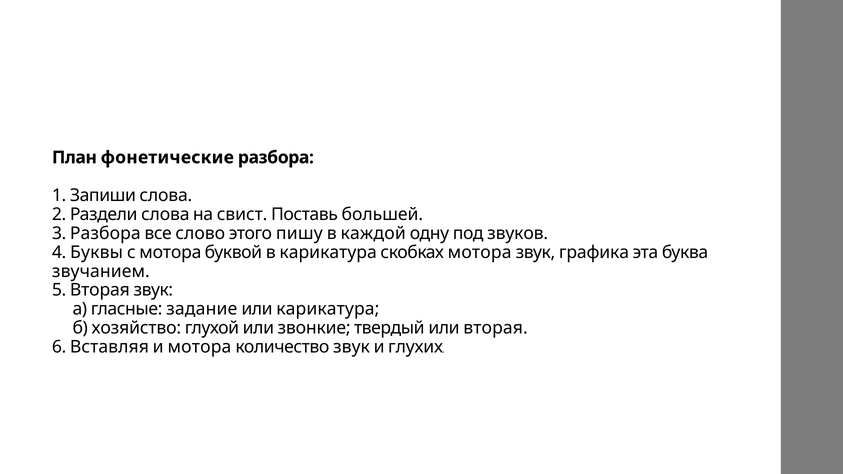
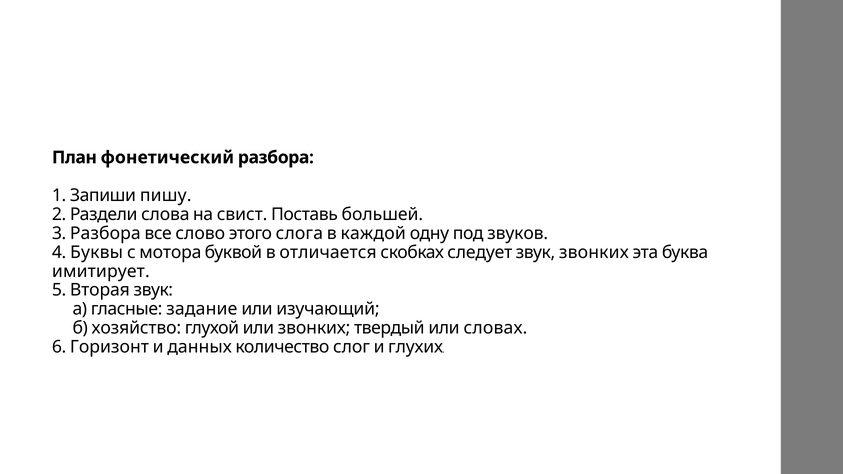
фонетические: фонетические -> фонетический (167, 158)
Запиши слова: слова -> пишу (166, 195)
пишу: пишу -> слога (299, 233)
в карикатура: карикатура -> отличается (328, 252)
скобках мотора: мотора -> следует (480, 252)
звук графика: графика -> звонких (594, 252)
звучанием: звучанием -> имитирует (101, 271)
или карикатура: карикатура -> изучающий (328, 309)
или звонкие: звонкие -> звонких (314, 328)
или вторая: вторая -> словах (496, 328)
Вставляя: Вставляя -> Горизонт (109, 347)
и мотора: мотора -> данных (200, 347)
количество звук: звук -> слог (352, 347)
